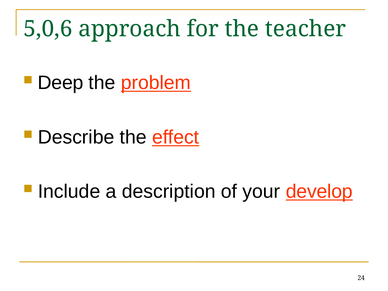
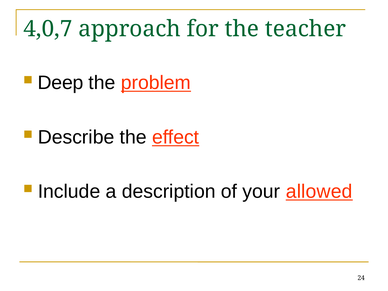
5,0,6: 5,0,6 -> 4,0,7 (48, 29)
develop: develop -> allowed (319, 191)
